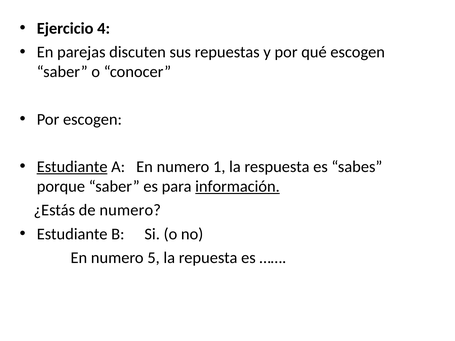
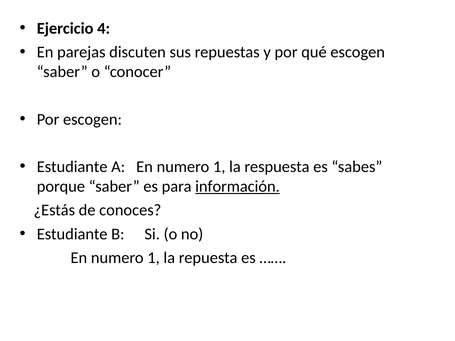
Estudiante underline: present -> none (72, 167)
de numero: numero -> conoces (130, 210)
5: 5 -> 1 (154, 258)
